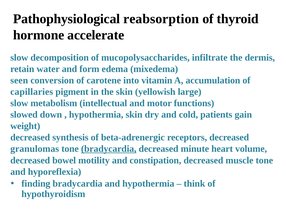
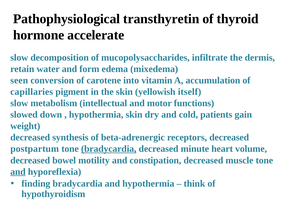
reabsorption: reabsorption -> transthyretin (161, 19)
large: large -> itself (190, 92)
granulomas: granulomas -> postpartum (35, 149)
and underline: none -> present (18, 172)
